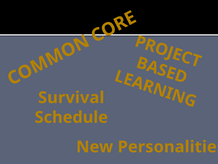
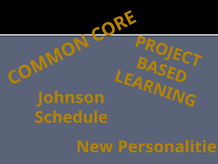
Survival: Survival -> Johnson (71, 97)
